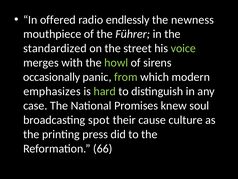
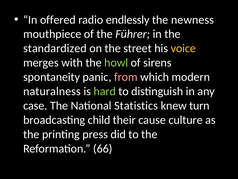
voice colour: light green -> yellow (183, 48)
occasionally: occasionally -> spontaneity (52, 77)
from colour: light green -> pink (126, 77)
emphasizes: emphasizes -> naturalness (52, 91)
Promises: Promises -> Statistics (136, 105)
soul: soul -> turn (199, 105)
spot: spot -> child (99, 120)
